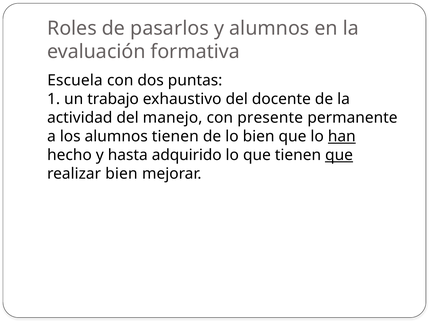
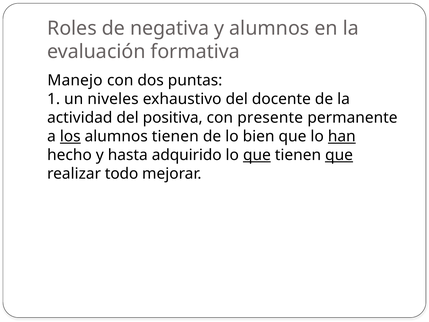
pasarlos: pasarlos -> negativa (170, 28)
Escuela: Escuela -> Manejo (75, 80)
trabajo: trabajo -> niveles (113, 99)
manejo: manejo -> positiva (173, 118)
los underline: none -> present (70, 136)
que underline: none -> present (257, 155)
realizar bien: bien -> todo (122, 174)
